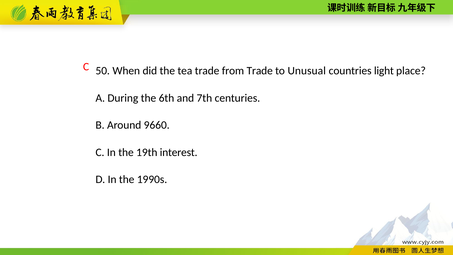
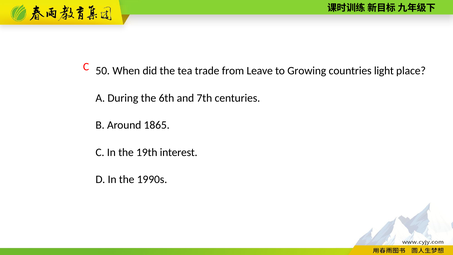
from Trade: Trade -> Leave (260, 71)
Unusual: Unusual -> Growing (307, 71)
9660: 9660 -> 1865 (157, 125)
